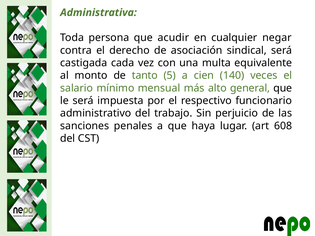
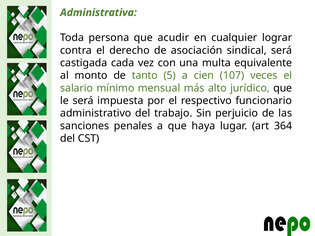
negar: negar -> lograr (277, 38)
140: 140 -> 107 (232, 76)
general: general -> jurídico (250, 88)
608: 608 -> 364 (283, 126)
